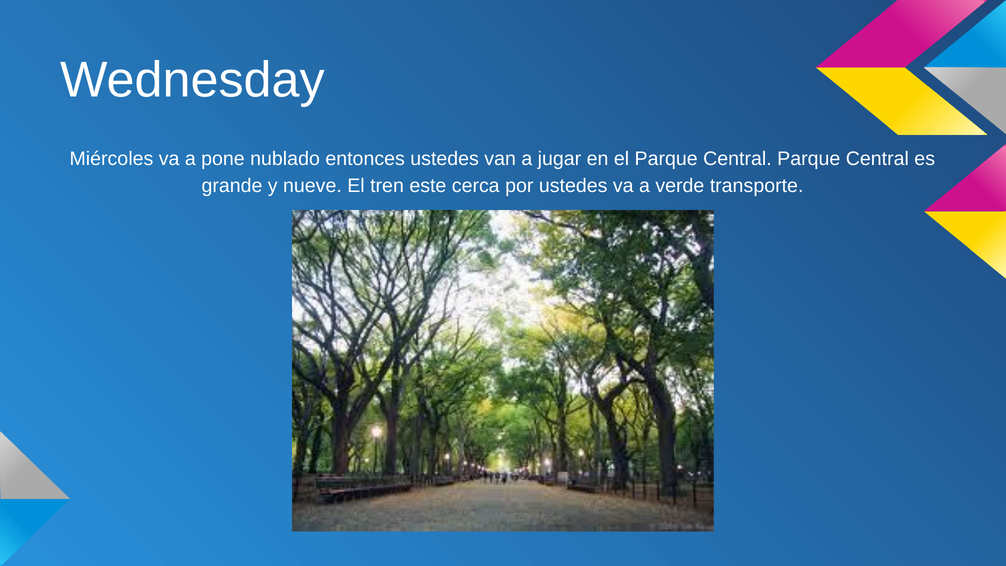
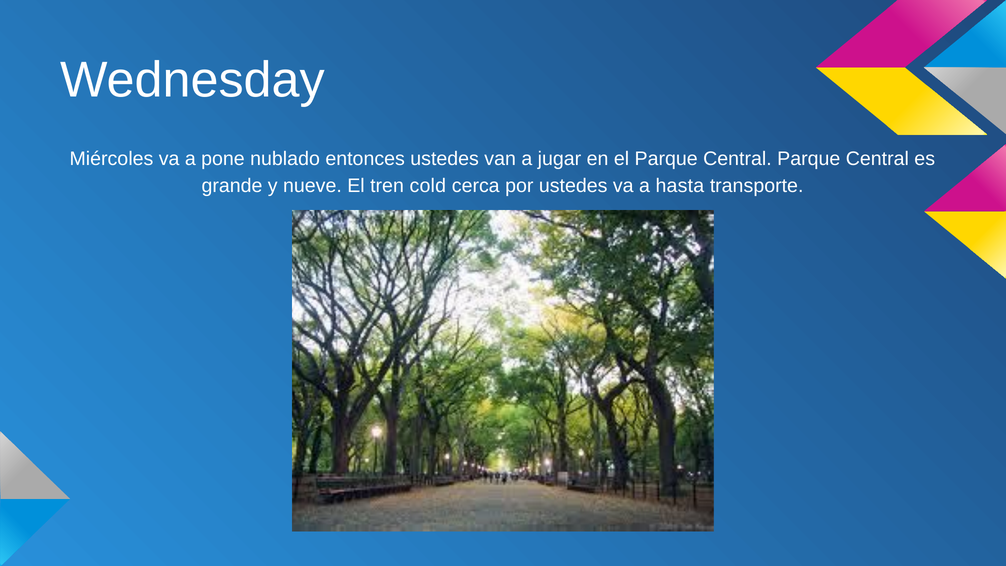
este: este -> cold (428, 186)
verde: verde -> hasta (680, 186)
